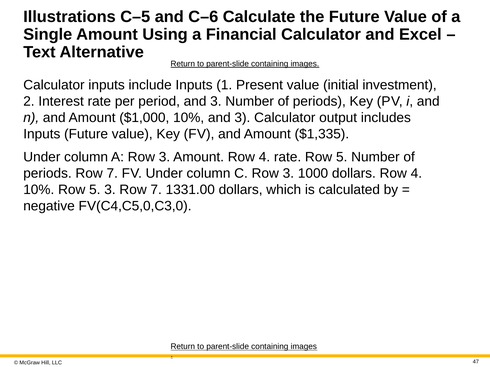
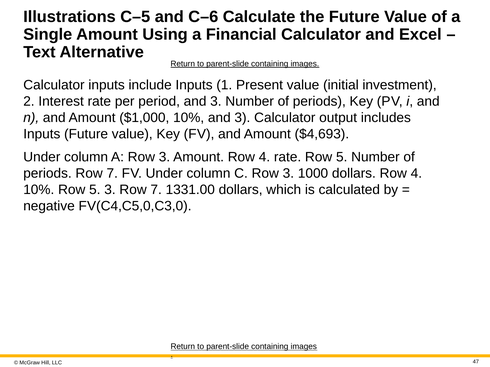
$1,335: $1,335 -> $4,693 (322, 134)
